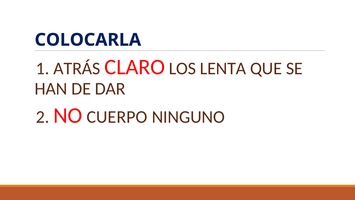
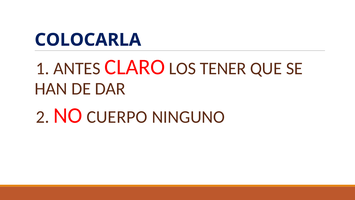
ATRÁS: ATRÁS -> ANTES (77, 68)
LENTA: LENTA -> TENER (223, 68)
